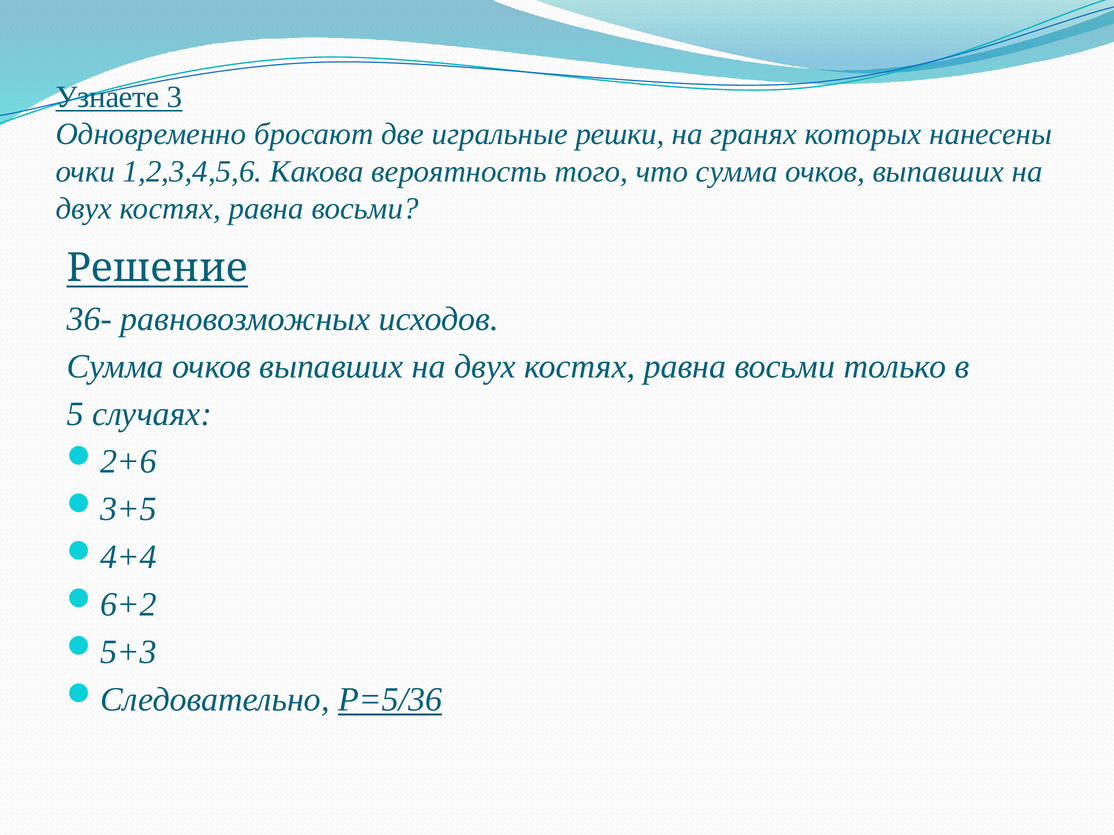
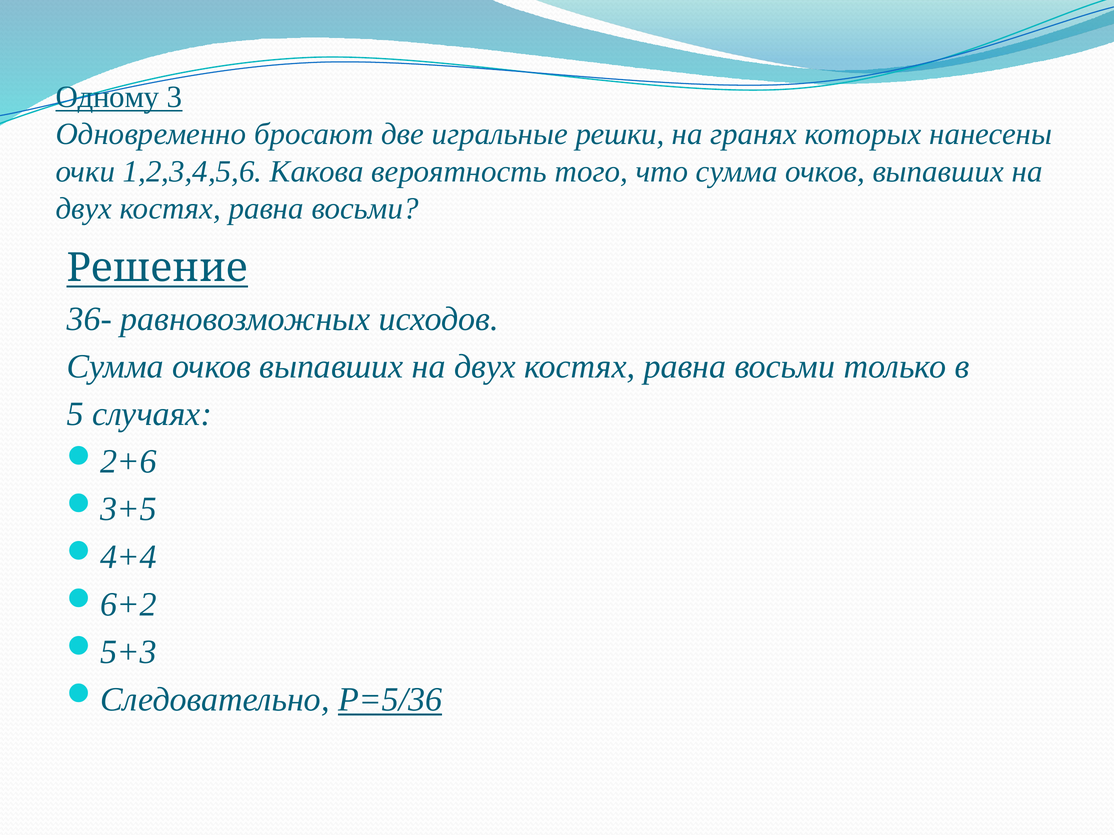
Узнаете: Узнаете -> Одному (107, 97)
